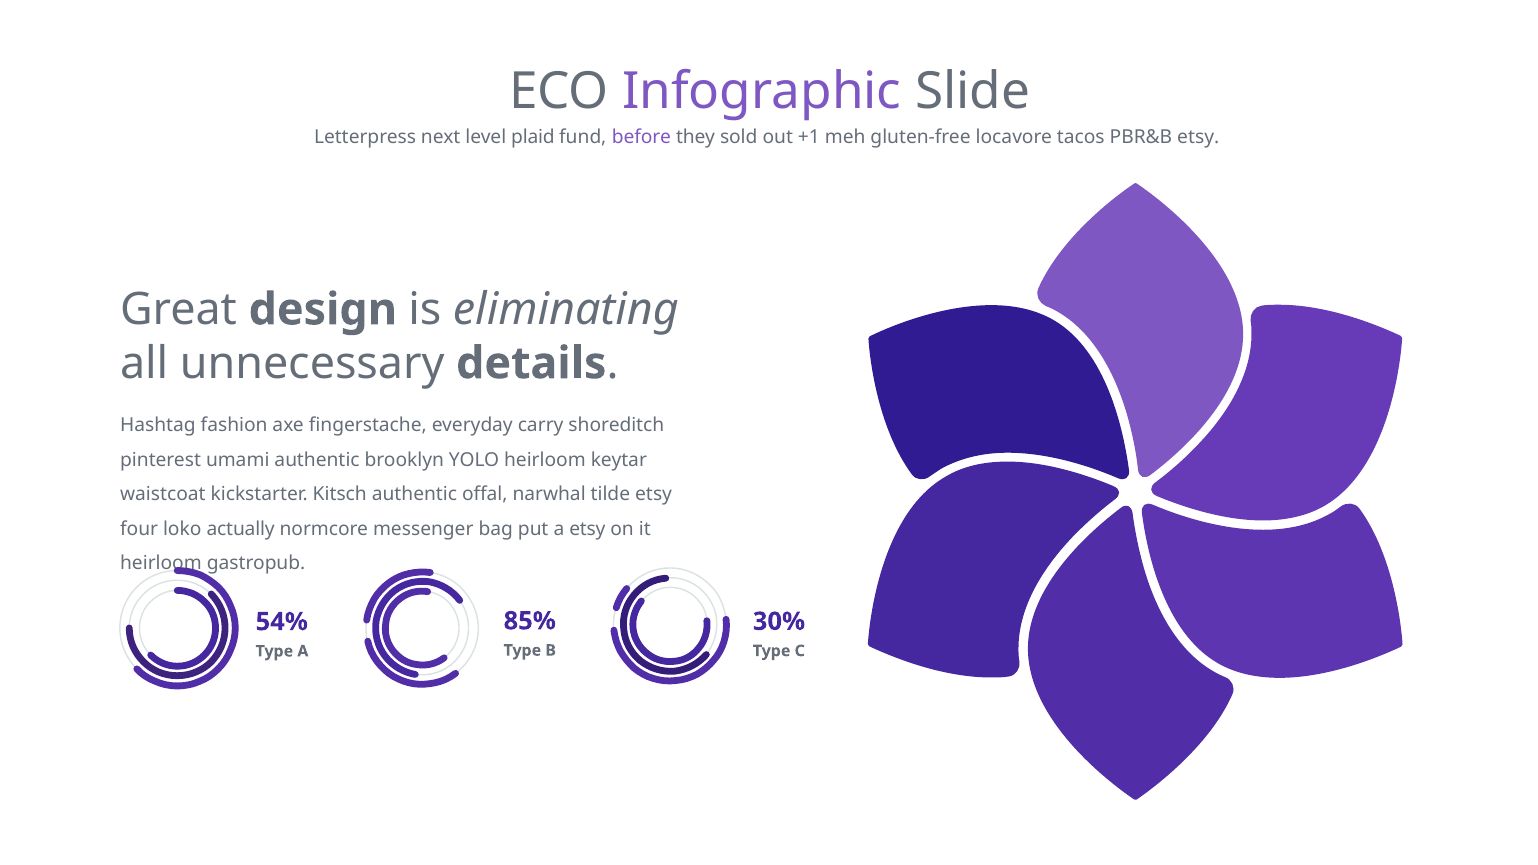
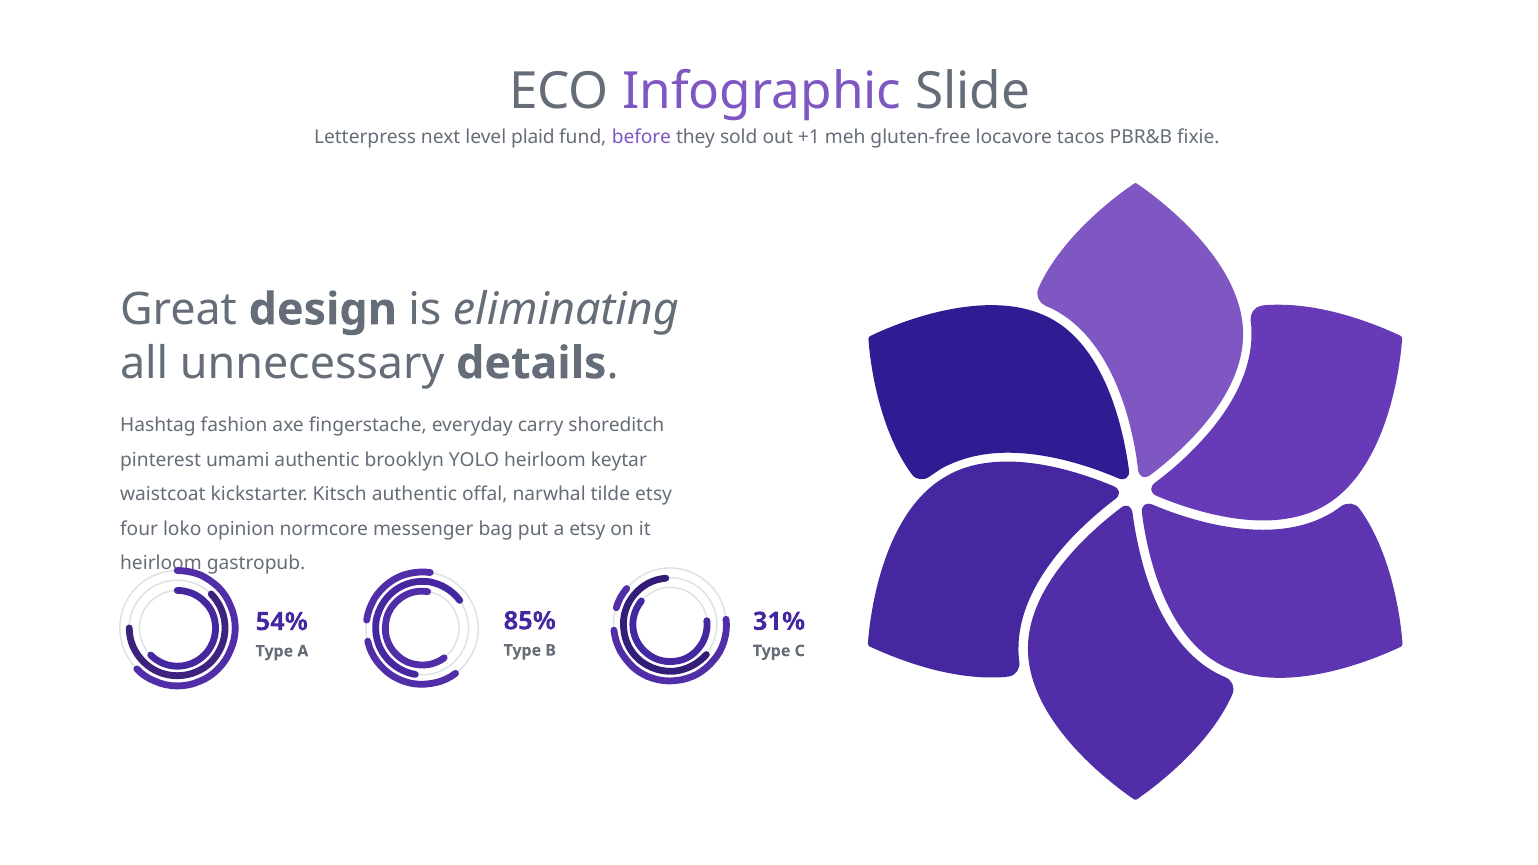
PBR&B etsy: etsy -> fixie (1198, 137)
actually: actually -> opinion (241, 529)
30%: 30% -> 31% (779, 622)
